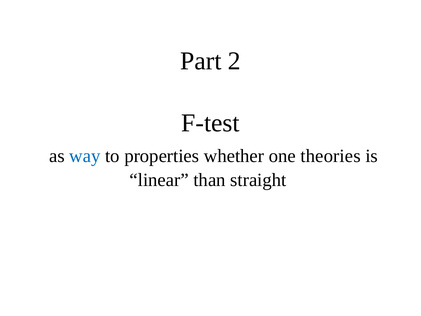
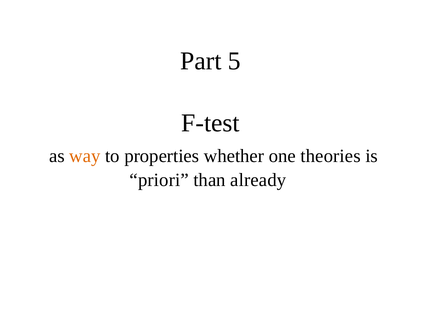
2: 2 -> 5 (234, 61)
way colour: blue -> orange (85, 156)
linear: linear -> priori (159, 180)
straight: straight -> already (258, 180)
